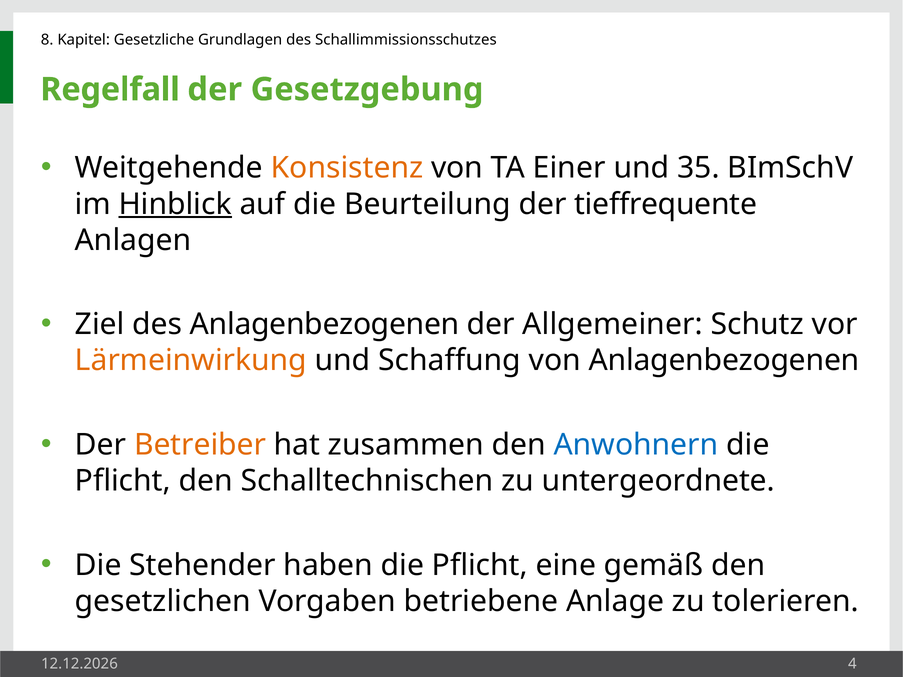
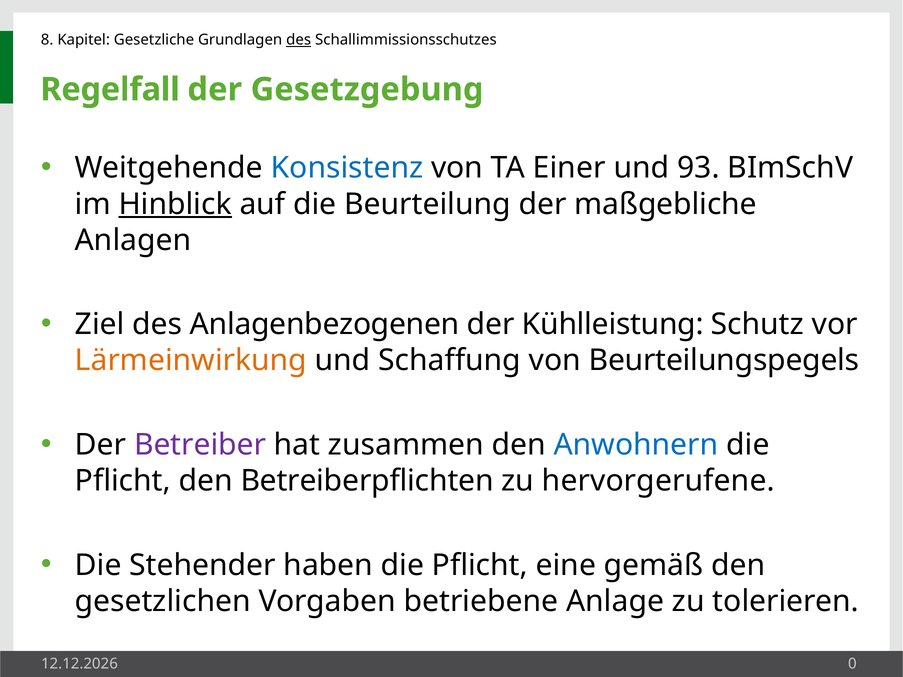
des underline: none -> present (299, 40)
Konsistenz colour: orange -> blue (347, 168)
35: 35 -> 93 (698, 168)
tieffrequente: tieffrequente -> maßgebliche (666, 204)
Allgemeiner: Allgemeiner -> Kühlleistung (613, 325)
von Anlagenbezogenen: Anlagenbezogenen -> Beurteilungspegels (724, 361)
Betreiber colour: orange -> purple (200, 445)
Schalltechnischen: Schalltechnischen -> Betreiberpflichten (367, 481)
untergeordnete: untergeordnete -> hervorgerufene (658, 481)
4: 4 -> 0 (852, 664)
